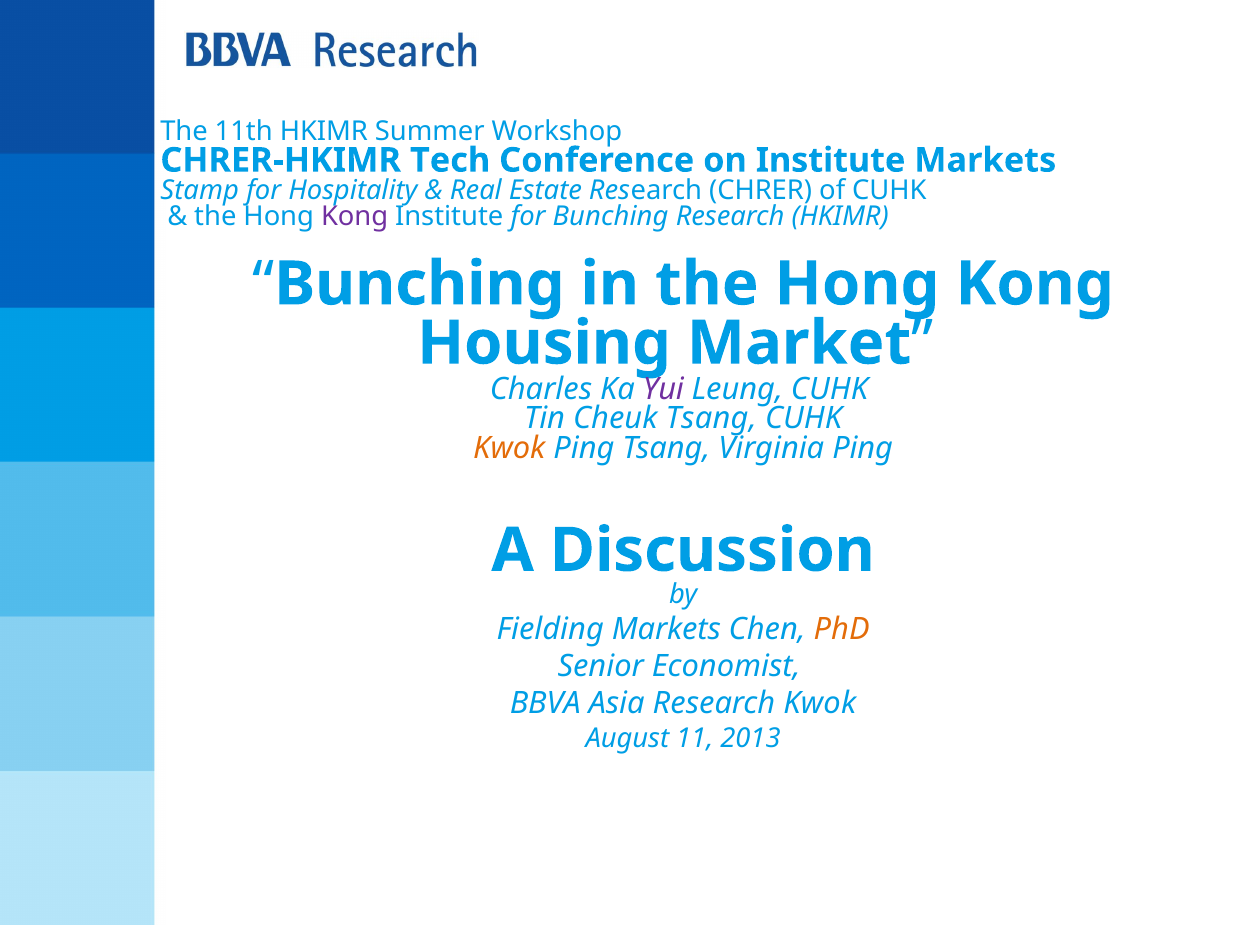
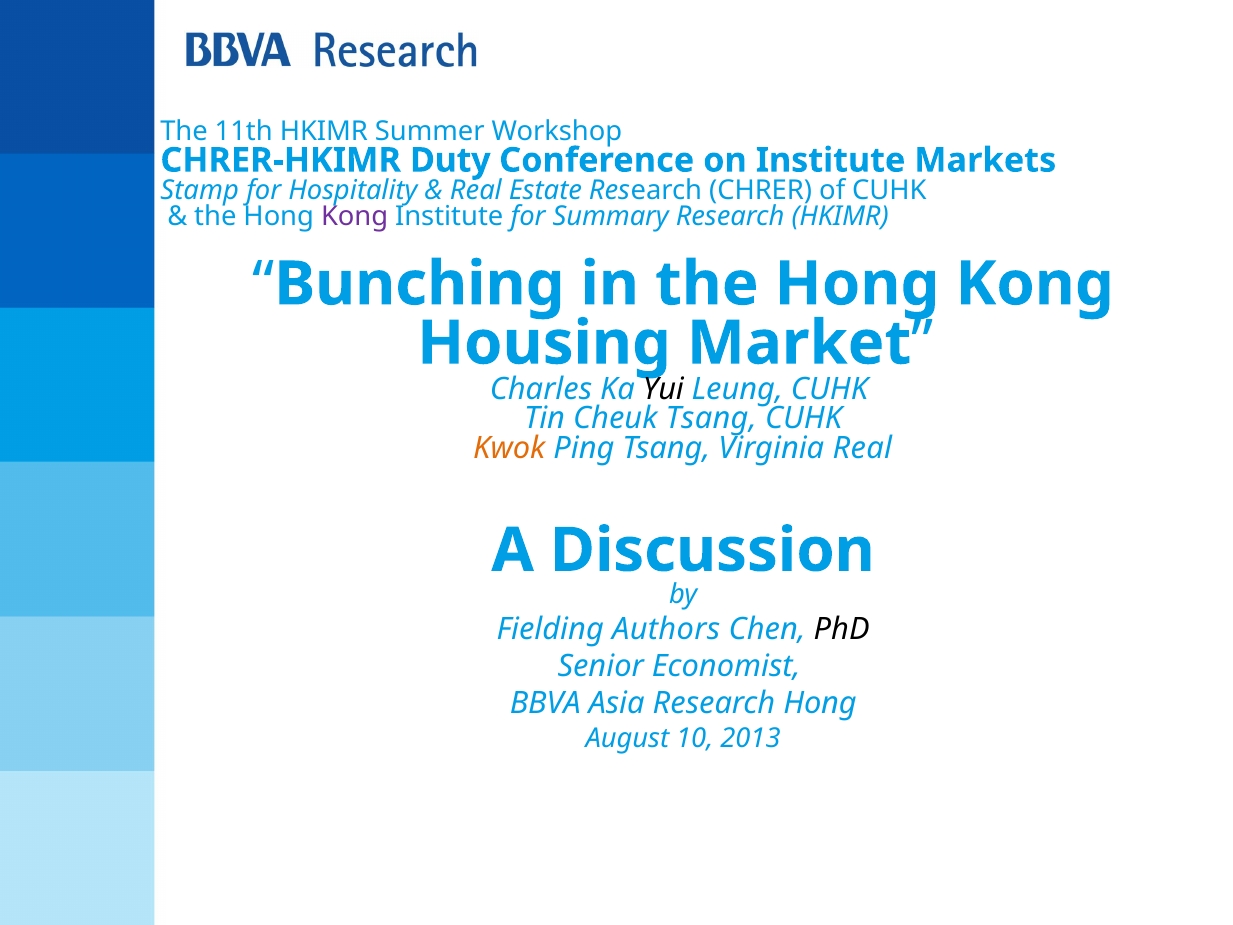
Tech: Tech -> Duty (450, 160)
for Bunching: Bunching -> Summary (611, 216)
Yui colour: purple -> black (663, 389)
Virginia Ping: Ping -> Real (862, 448)
Fielding Markets: Markets -> Authors (666, 630)
PhD colour: orange -> black (842, 630)
Research Kwok: Kwok -> Hong (820, 704)
11: 11 -> 10 (695, 738)
